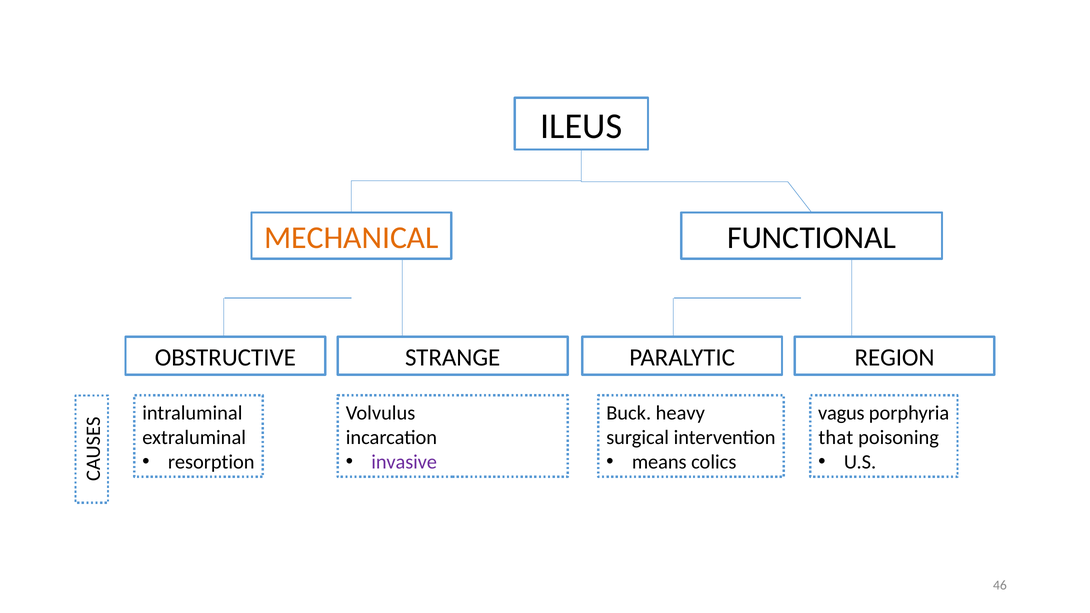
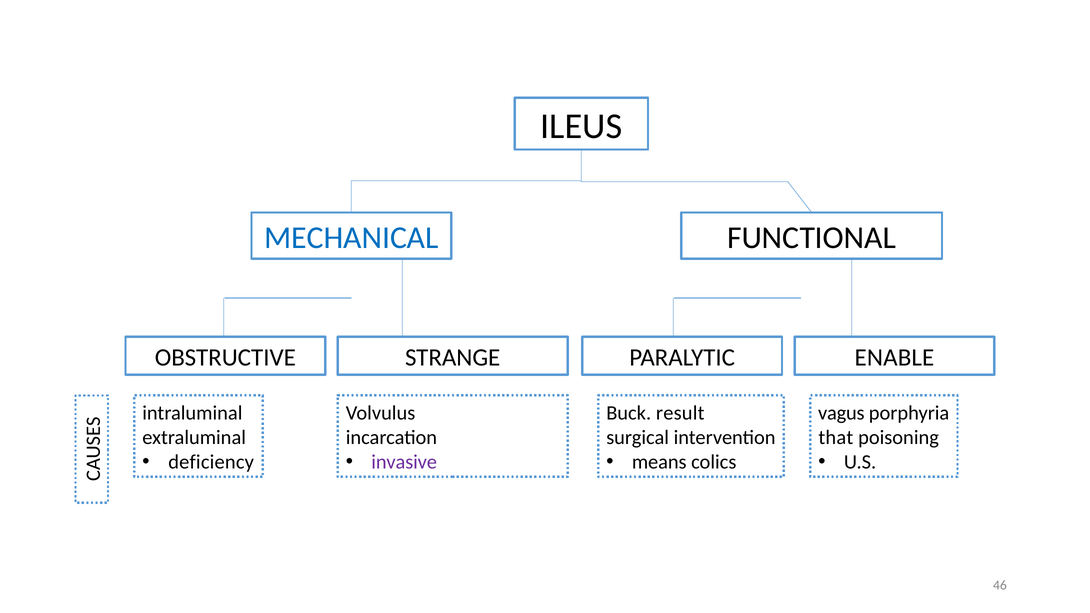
MECHANICAL colour: orange -> blue (351, 238)
REGION: REGION -> ENABLE (894, 358)
heavy: heavy -> result (680, 413)
resorption: resorption -> deficiency (211, 462)
